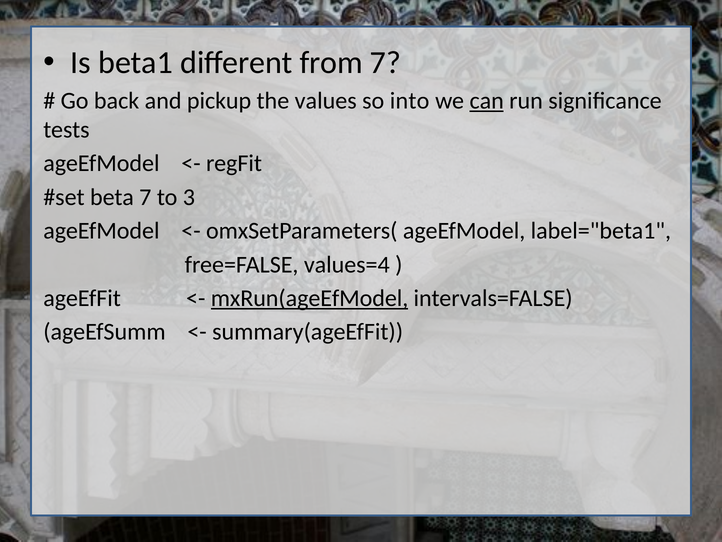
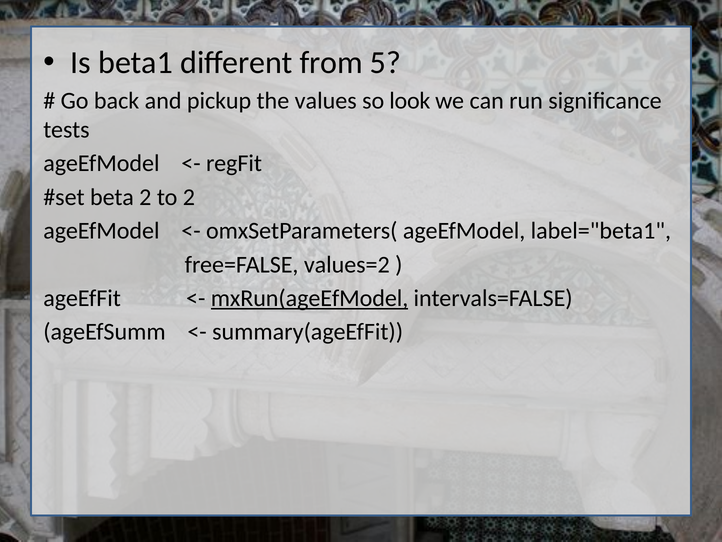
from 7: 7 -> 5 (385, 63)
into: into -> look (410, 101)
can underline: present -> none (487, 101)
beta 7: 7 -> 2 (145, 197)
to 3: 3 -> 2 (189, 197)
values=4: values=4 -> values=2 (347, 264)
